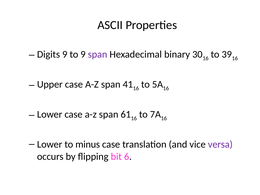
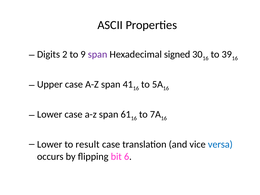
Digits 9: 9 -> 2 (65, 54)
binary: binary -> signed (177, 54)
minus: minus -> result (88, 144)
versa colour: purple -> blue (220, 144)
